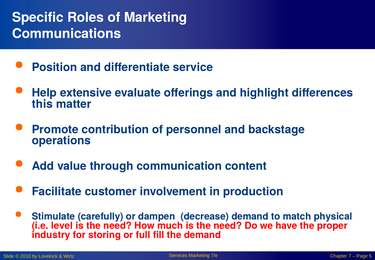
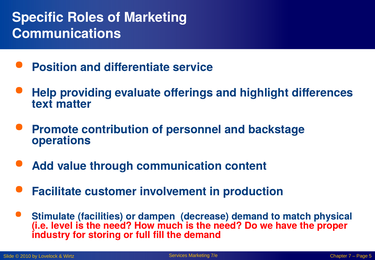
extensive: extensive -> providing (86, 93)
this: this -> text (42, 104)
carefully: carefully -> facilities (100, 216)
